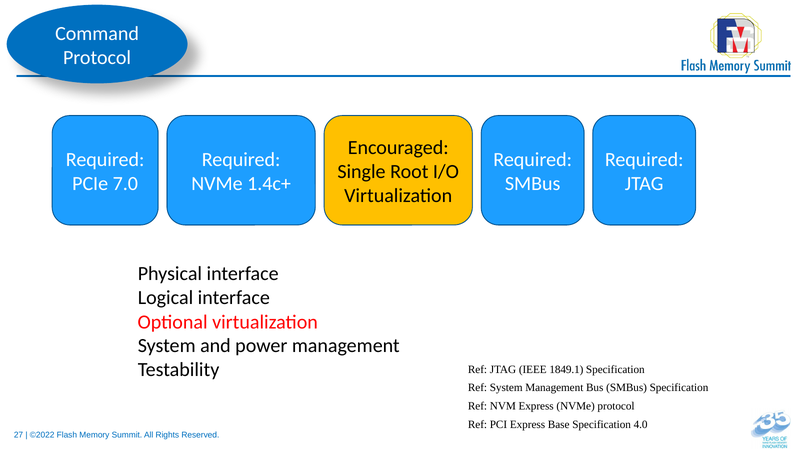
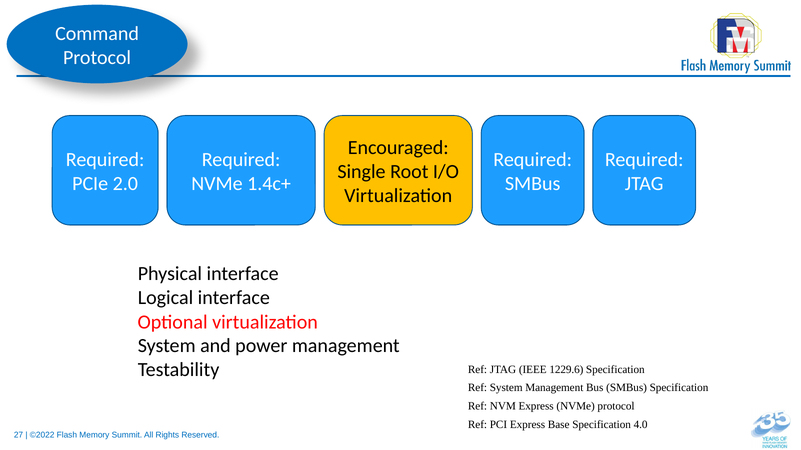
7.0: 7.0 -> 2.0 (125, 184)
1849.1: 1849.1 -> 1229.6 (566, 370)
